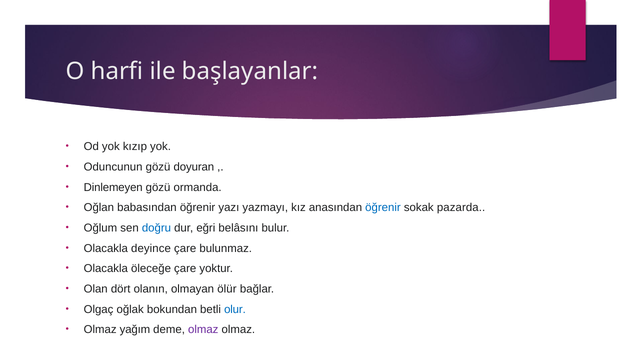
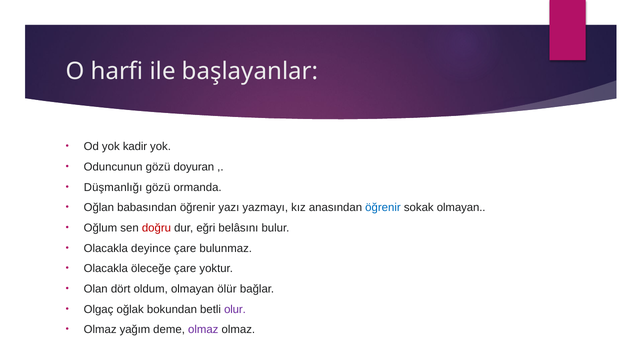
kızıp: kızıp -> kadir (135, 147)
Dinlemeyen: Dinlemeyen -> Düşmanlığı (113, 187)
sokak pazarda: pazarda -> olmayan (461, 208)
doğru colour: blue -> red (156, 228)
olanın: olanın -> oldum (151, 289)
olur colour: blue -> purple (235, 309)
